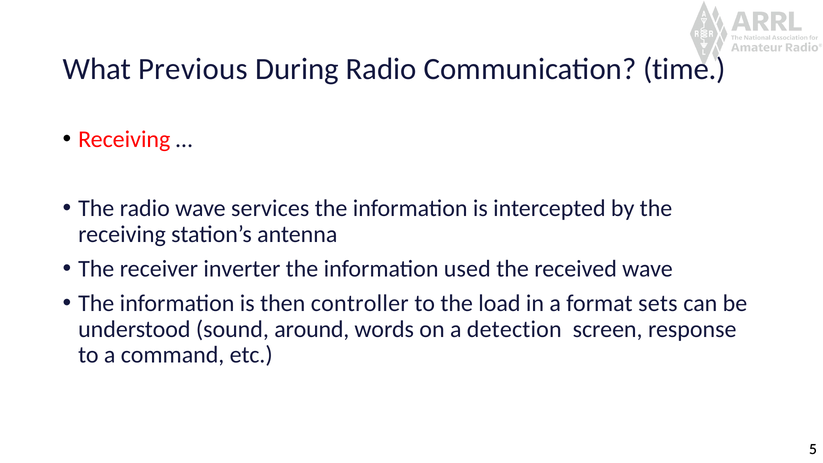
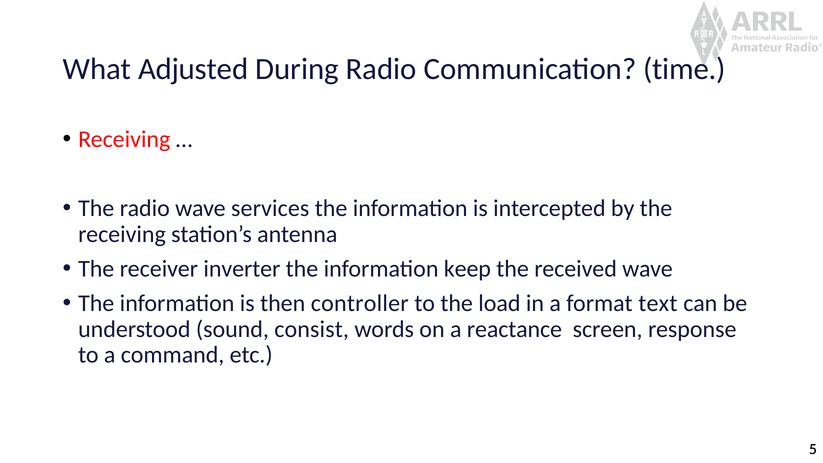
Previous: Previous -> Adjusted (193, 69)
used: used -> keep (467, 269)
sets: sets -> text (658, 303)
around: around -> consist (312, 329)
detection: detection -> reactance (514, 329)
